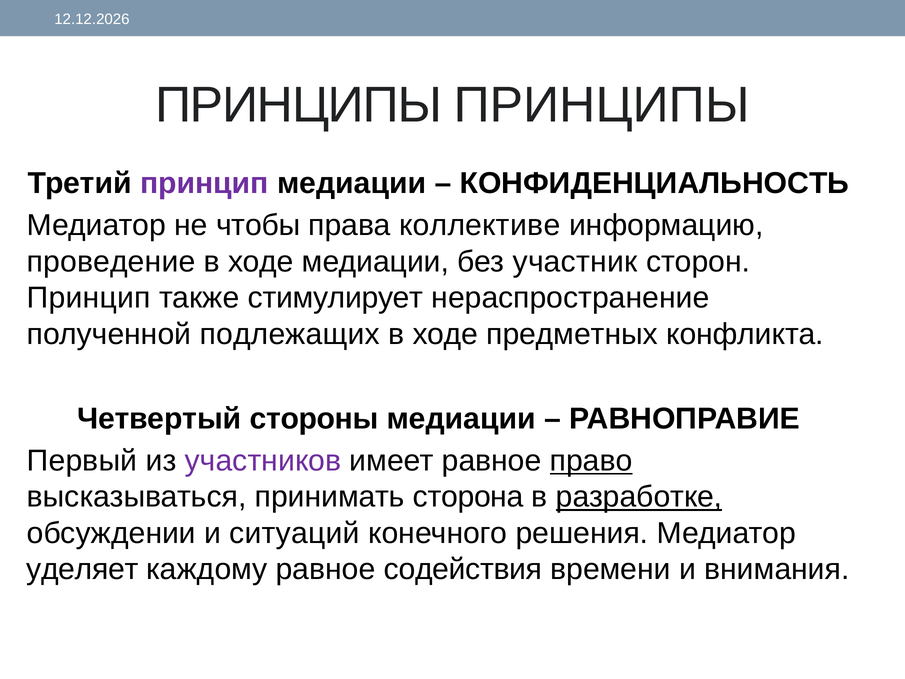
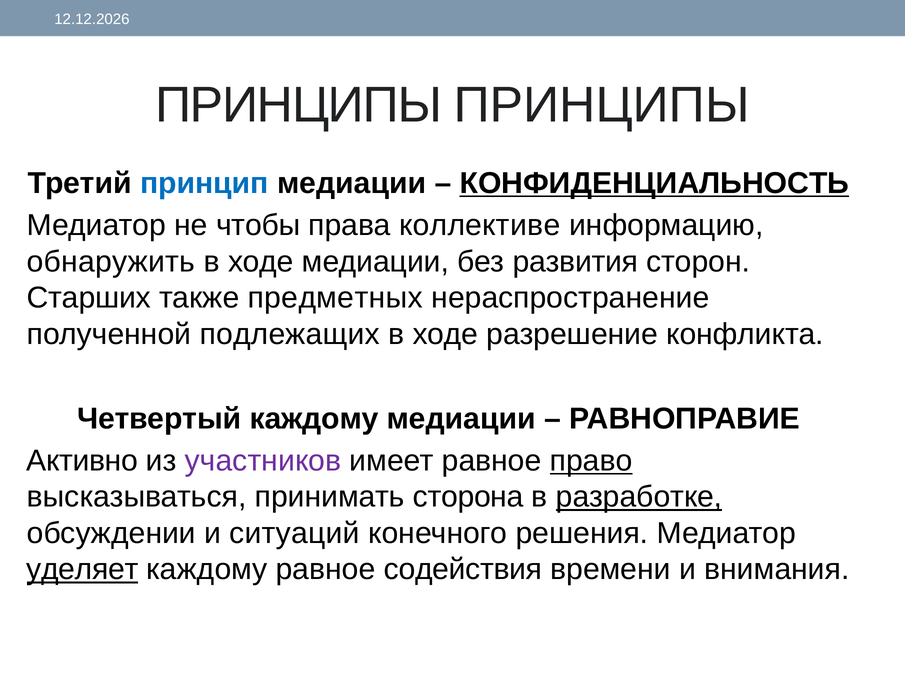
принцип colour: purple -> blue (204, 183)
КОНФИДЕНЦИАЛЬНОСТЬ underline: none -> present (654, 183)
проведение: проведение -> обнаружить (111, 262)
участник: участник -> развития (575, 262)
Принцип: Принцип -> Старших (89, 298)
стимулирует: стимулирует -> предметных (335, 298)
предметных: предметных -> разрешение (572, 334)
Четвертый стороны: стороны -> каждому (314, 418)
Первый: Первый -> Активно (82, 461)
уделяет underline: none -> present (82, 569)
